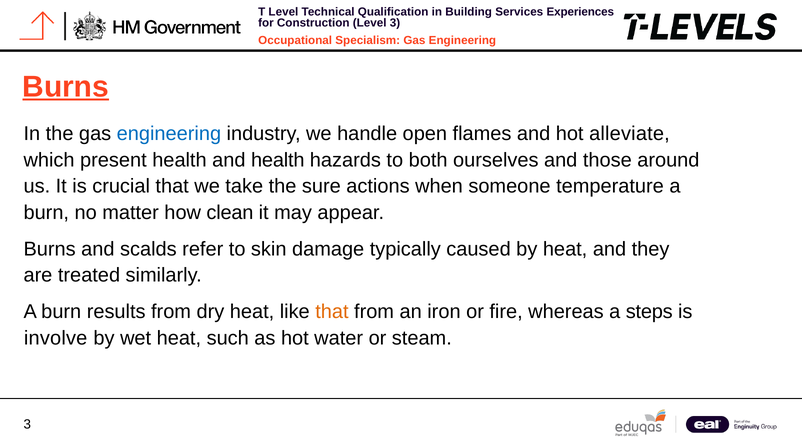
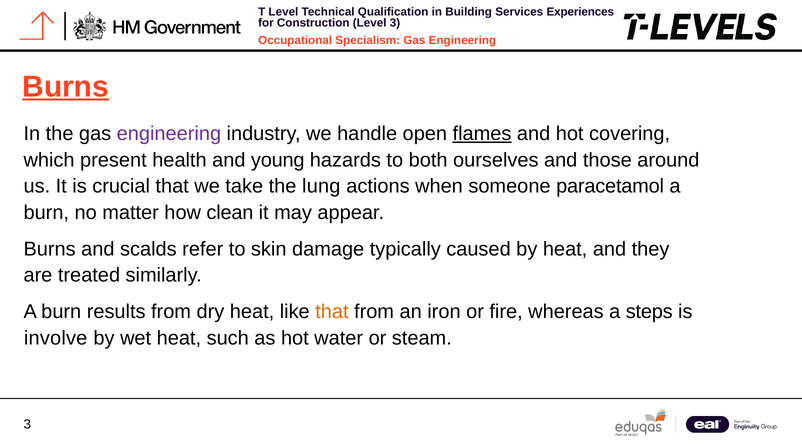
engineering colour: blue -> purple (169, 134)
flames underline: none -> present (482, 134)
alleviate: alleviate -> covering (630, 134)
and health: health -> young (278, 160)
sure: sure -> lung (321, 186)
temperature: temperature -> paracetamol (610, 186)
